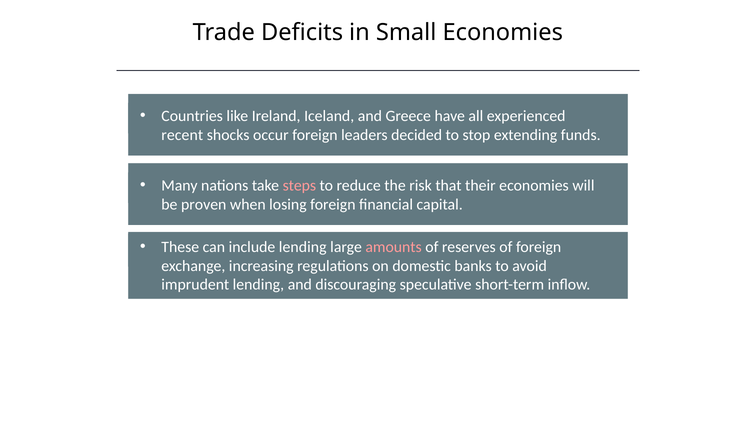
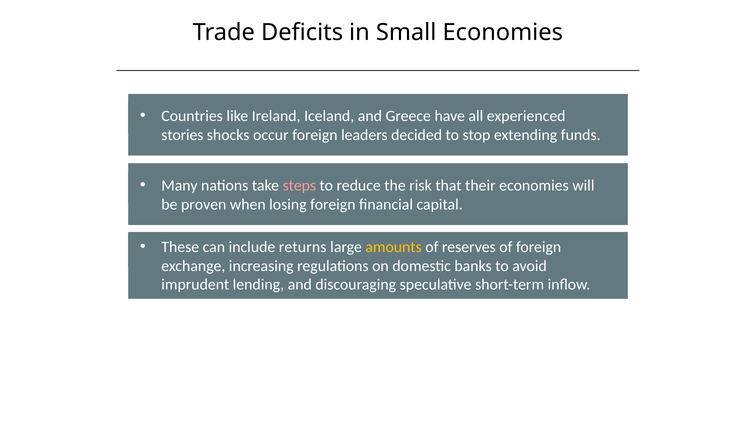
recent: recent -> stories (182, 135)
include lending: lending -> returns (303, 247)
amounts colour: pink -> yellow (394, 247)
